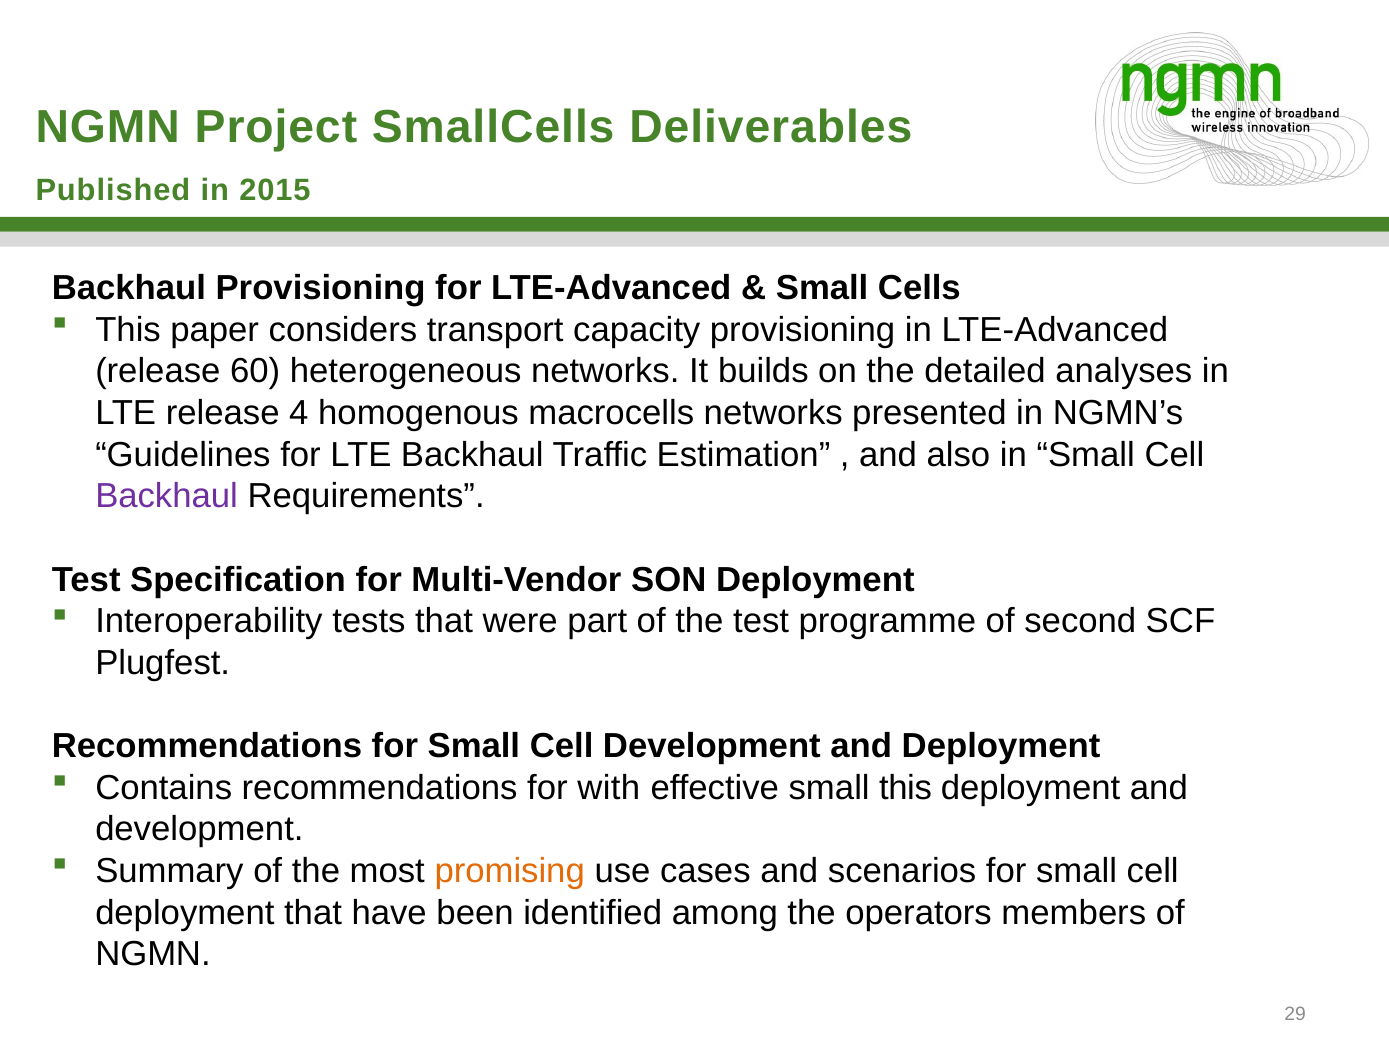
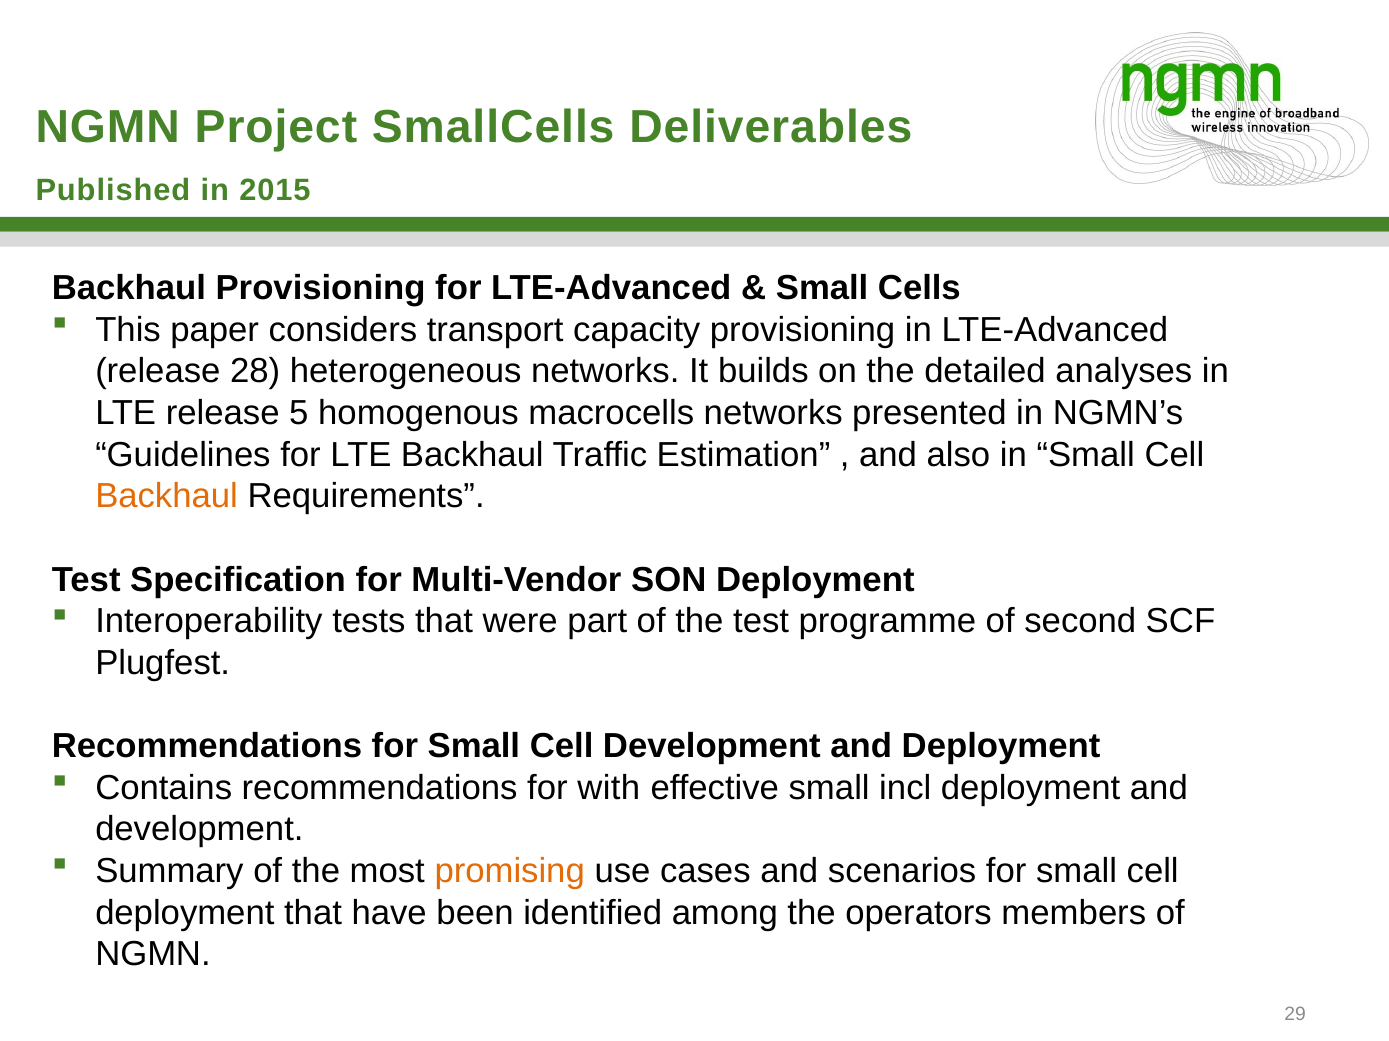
60: 60 -> 28 (255, 372)
4: 4 -> 5 (299, 413)
Backhaul colour: purple -> orange (167, 497)
small this: this -> incl (905, 788)
